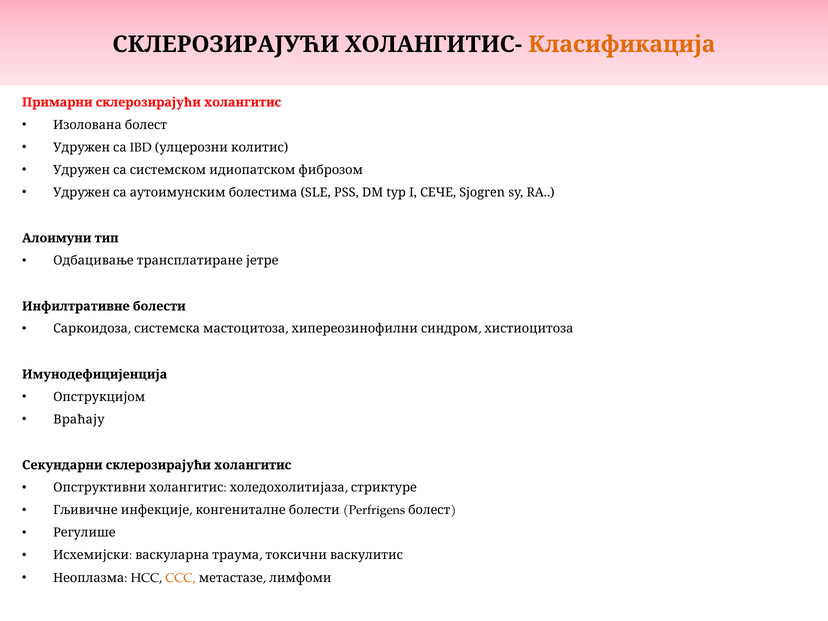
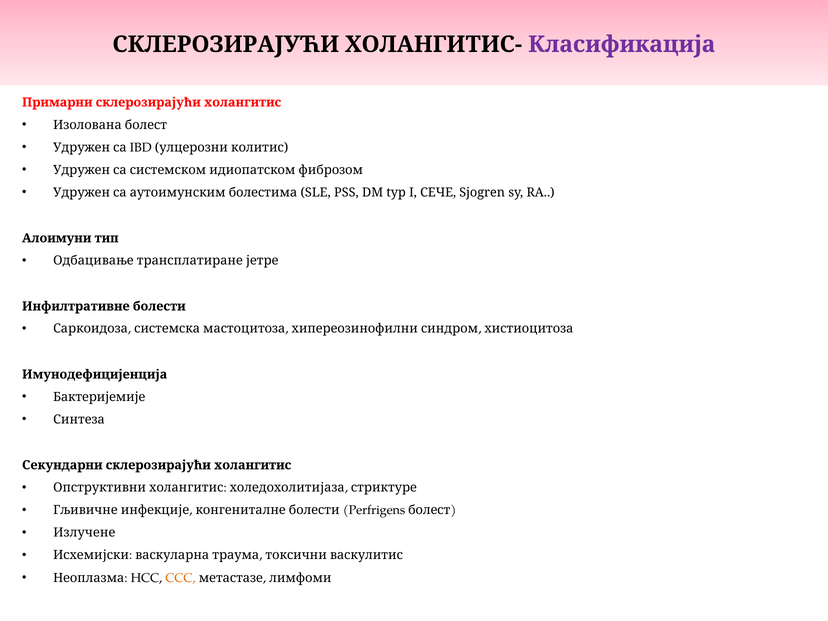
Класификација colour: orange -> purple (622, 44)
Опструкцијом: Опструкцијом -> Бактеријемије (99, 397)
Враћају: Враћају -> Синтеза (79, 420)
Регулише: Регулише -> Излучене (84, 533)
